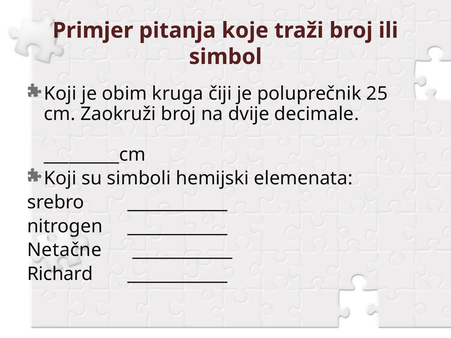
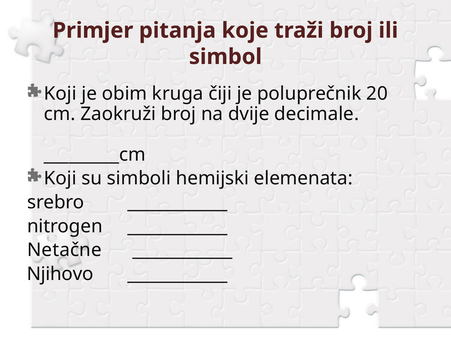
25: 25 -> 20 (377, 94)
Richard: Richard -> Njihovo (60, 274)
